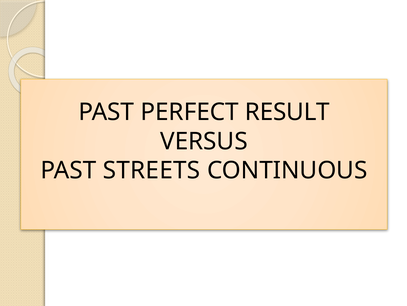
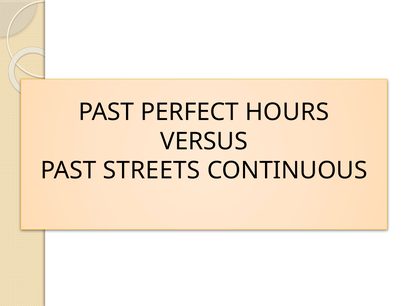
RESULT: RESULT -> HOURS (287, 112)
